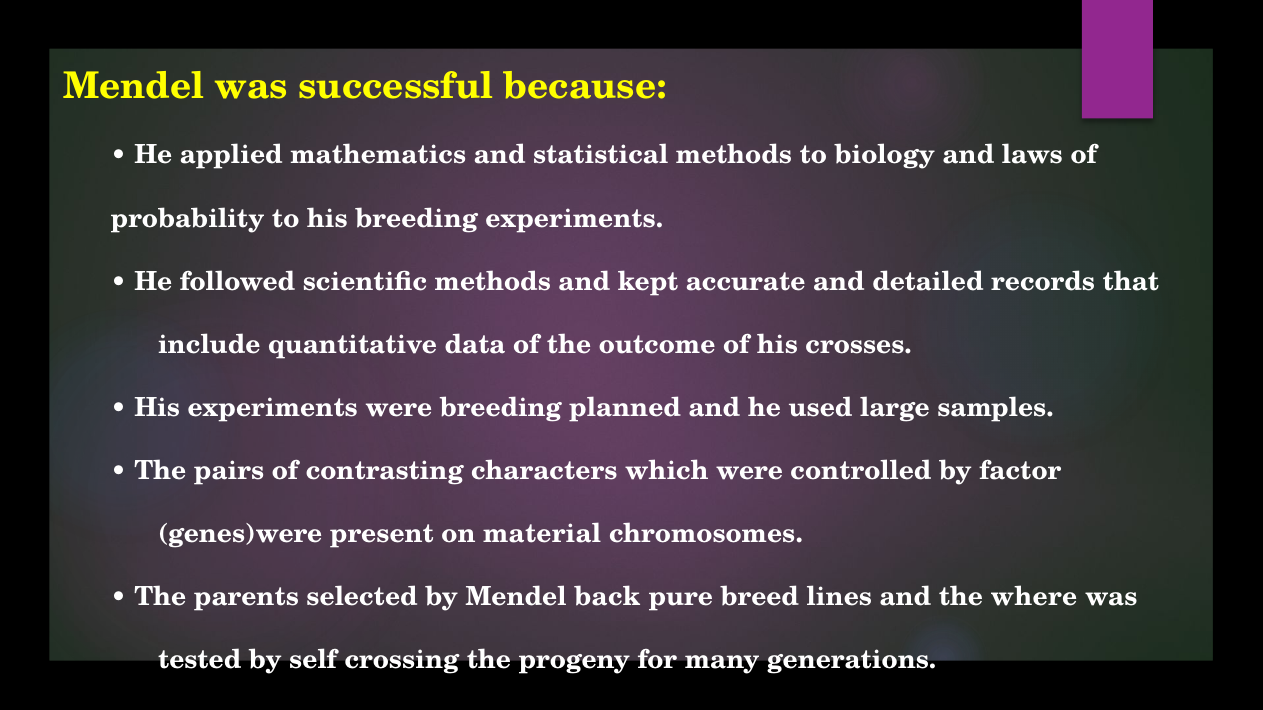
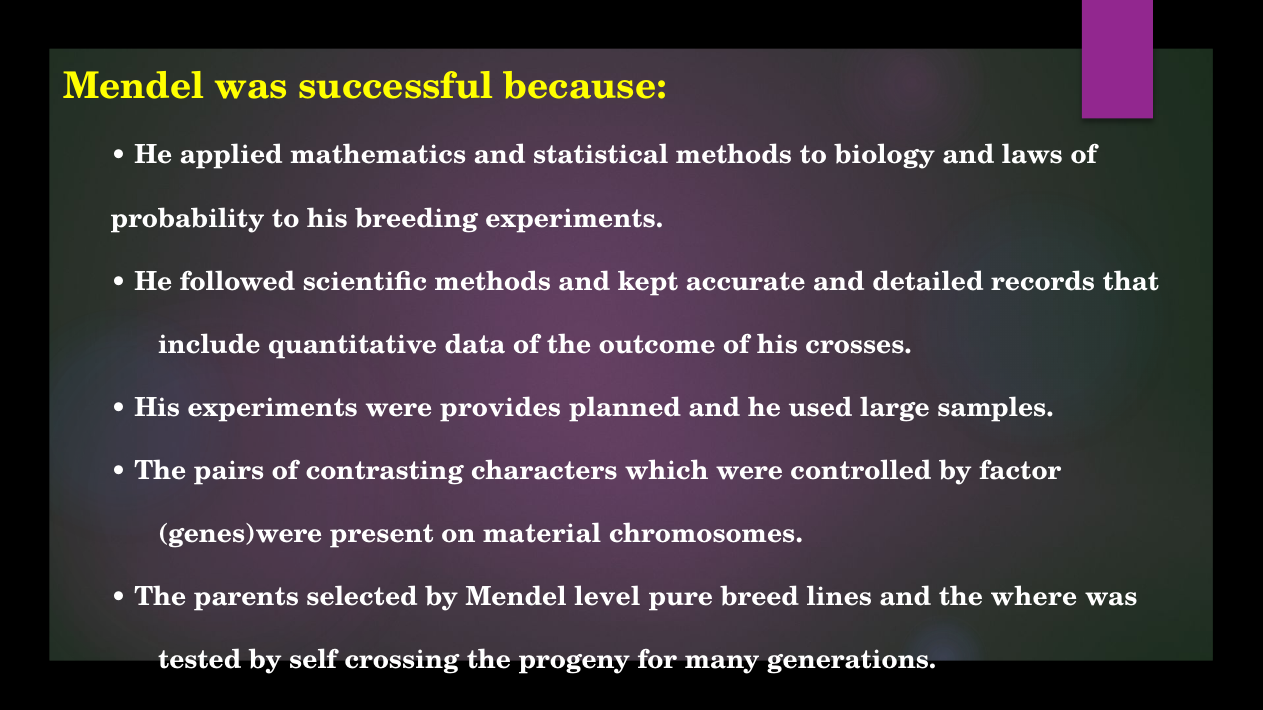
were breeding: breeding -> provides (501, 408)
back: back -> level (607, 598)
